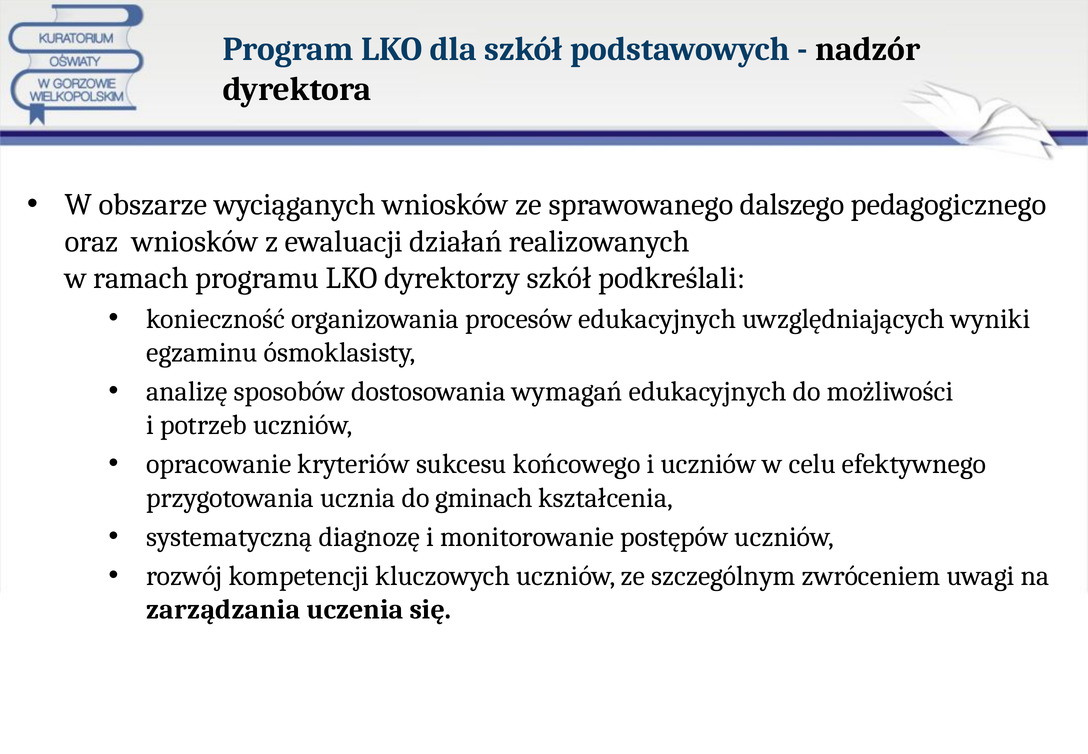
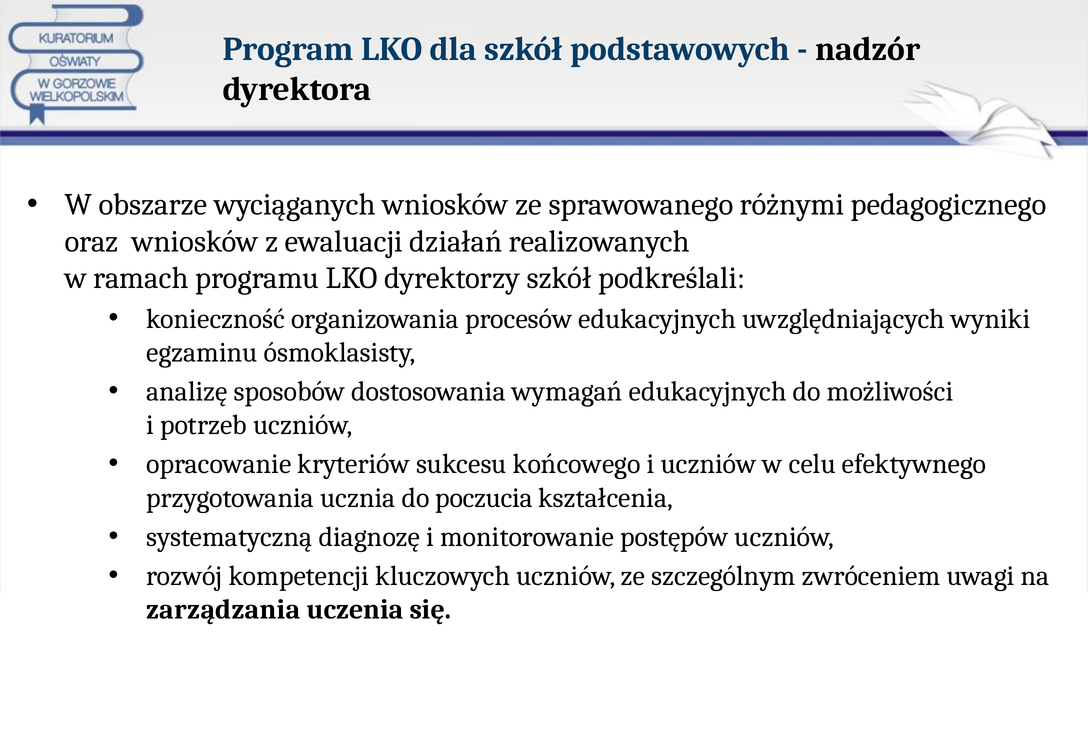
dalszego: dalszego -> różnymi (792, 204)
gminach: gminach -> poczucia (484, 497)
